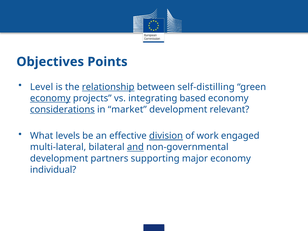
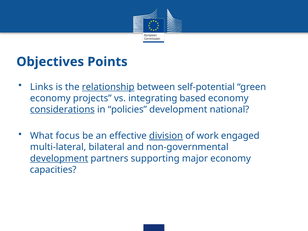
Level: Level -> Links (42, 87)
self-distilling: self-distilling -> self-potential (206, 87)
economy underline: present -> none (50, 98)
market: market -> policies (127, 110)
relevant: relevant -> national (229, 110)
levels: levels -> focus (68, 136)
and underline: present -> none (135, 147)
development underline: none -> present (59, 158)
individual: individual -> capacities (53, 170)
